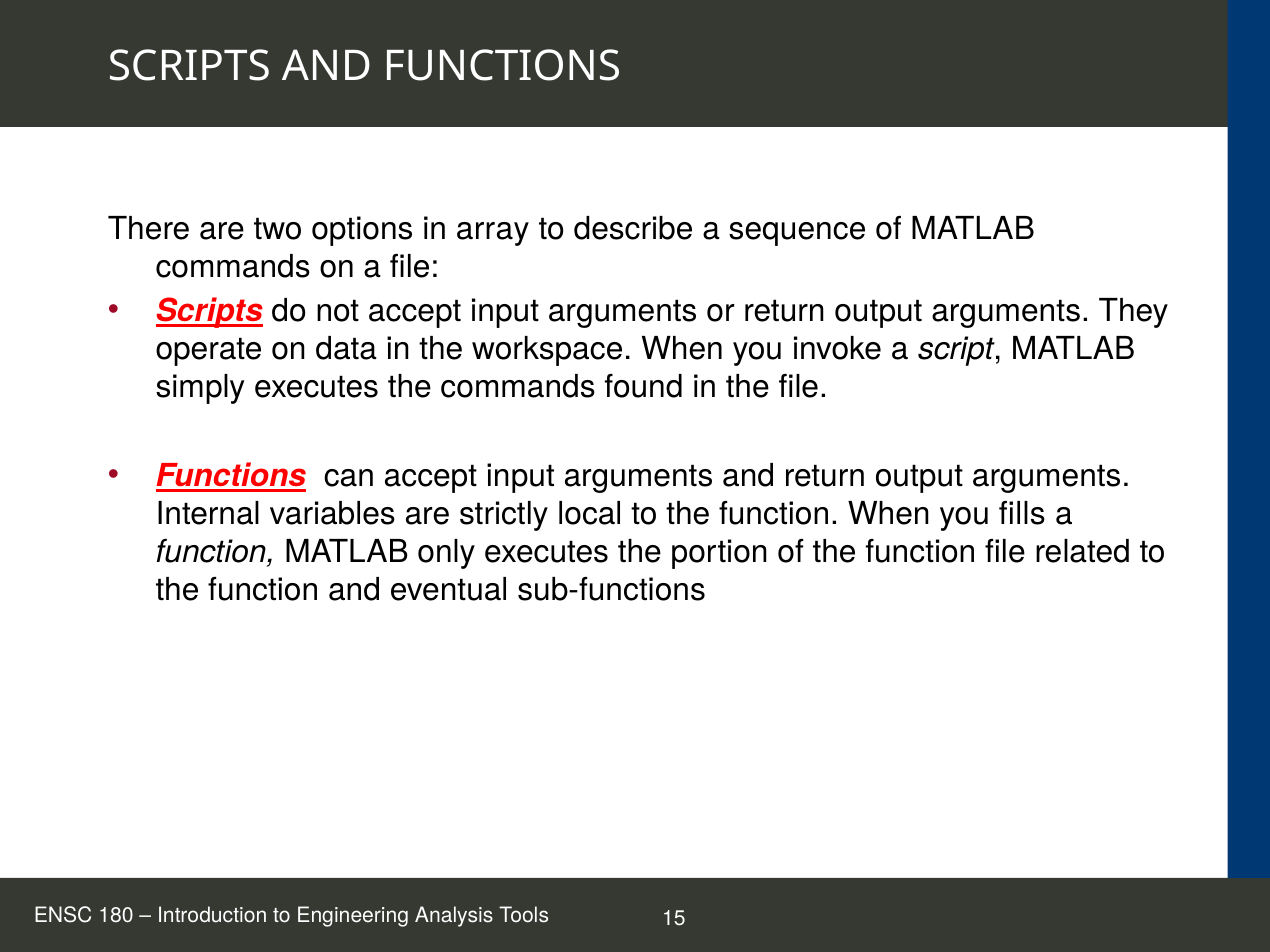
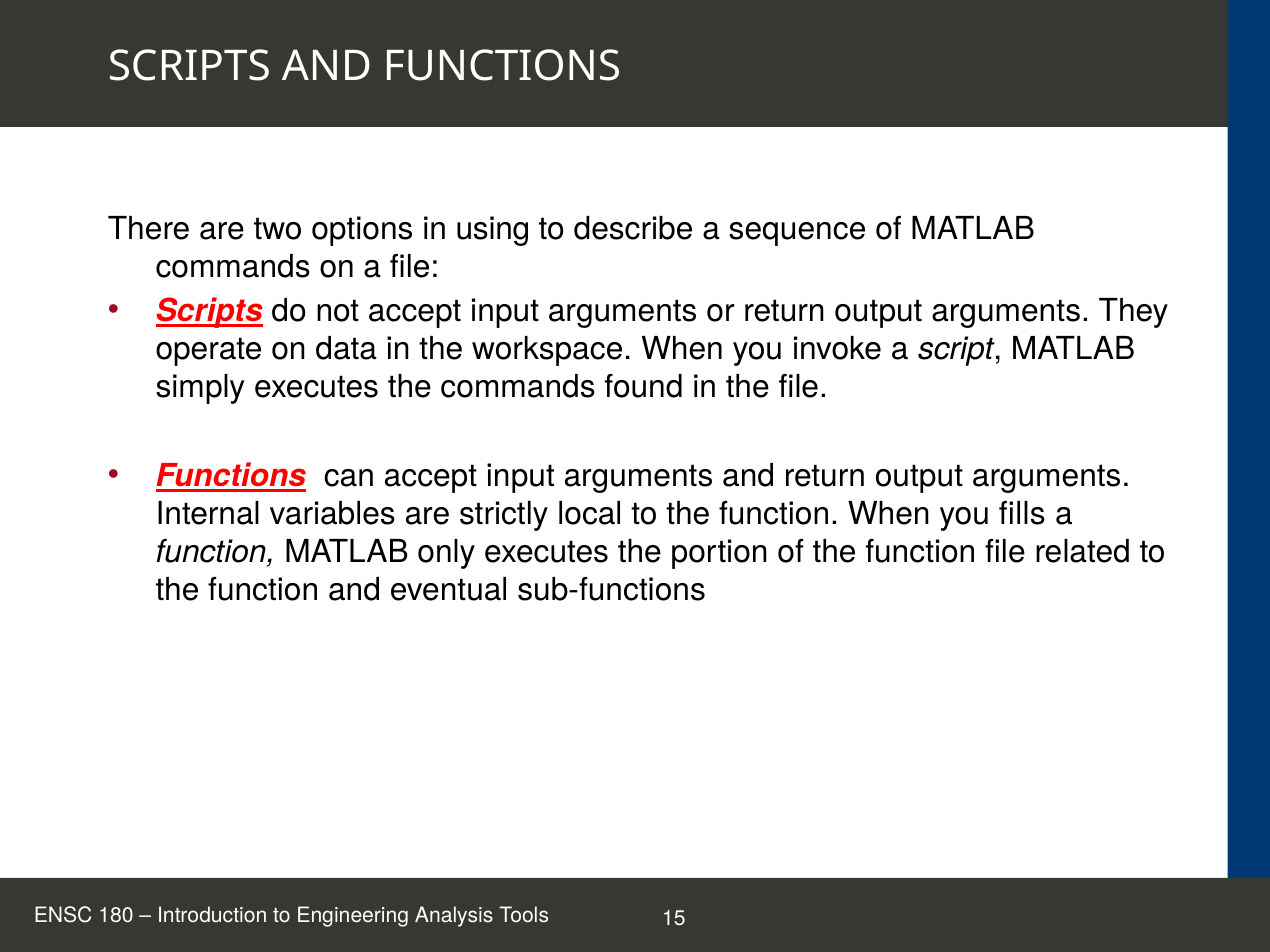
array: array -> using (493, 229)
